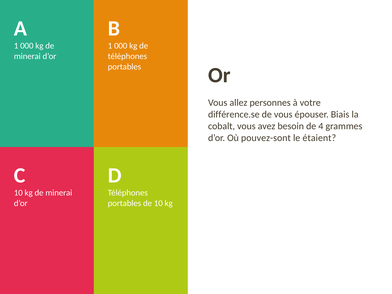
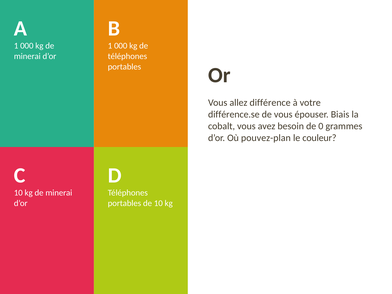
personnes: personnes -> différence (270, 103)
4: 4 -> 0 (321, 126)
pouvez-sont: pouvez-sont -> pouvez-plan (266, 138)
étaient: étaient -> couleur (319, 138)
